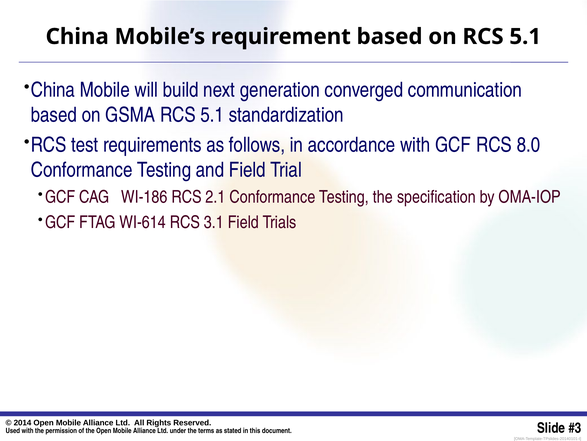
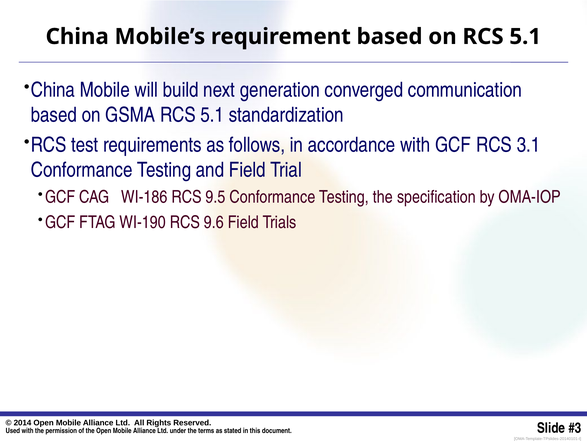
8.0: 8.0 -> 3.1 (528, 145)
2.1: 2.1 -> 9.5 (216, 197)
WI-614: WI-614 -> WI-190 (143, 222)
3.1: 3.1 -> 9.6 (214, 222)
